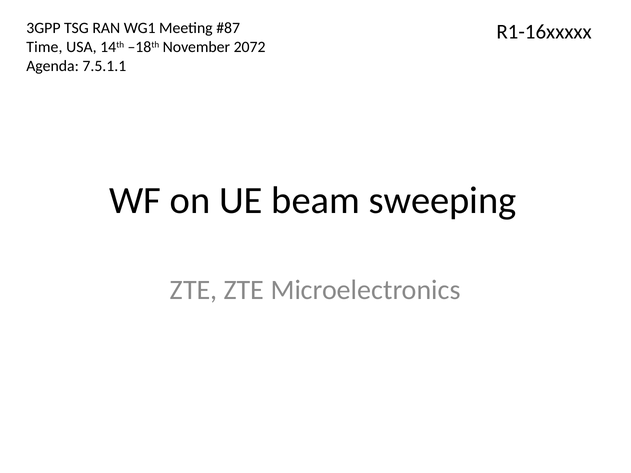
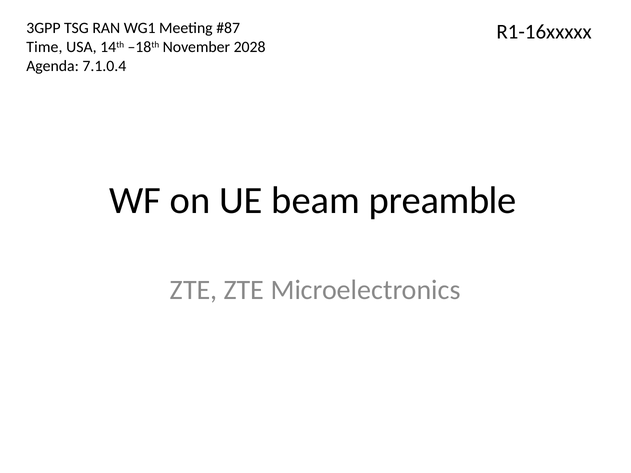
2072: 2072 -> 2028 (250, 47)
7.5.1.1: 7.5.1.1 -> 7.1.0.4 (104, 66)
sweeping: sweeping -> preamble (443, 200)
